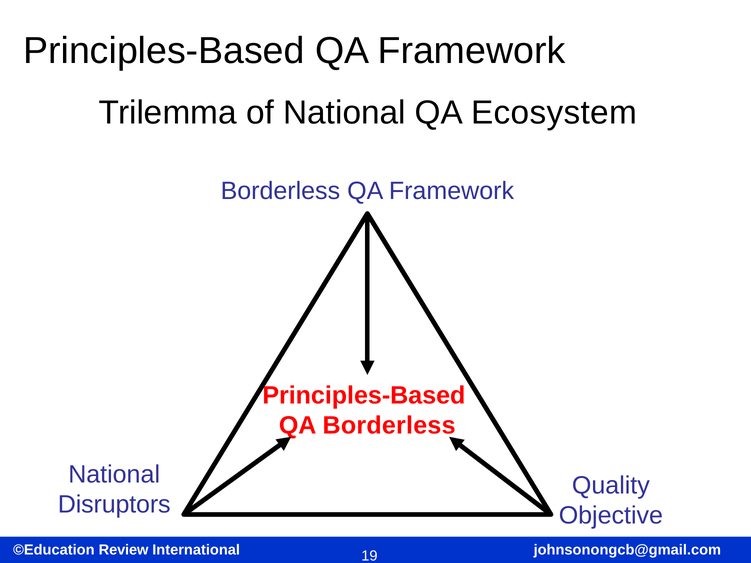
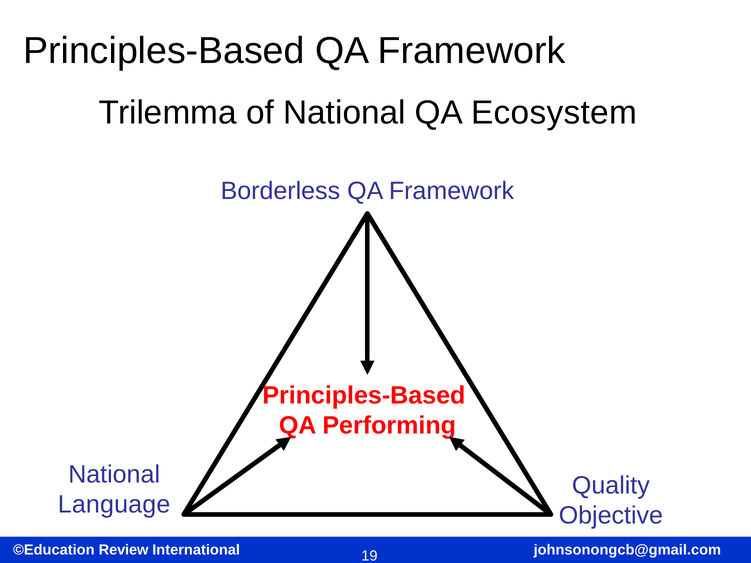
QA Borderless: Borderless -> Performing (389, 425)
Disruptors: Disruptors -> Language (114, 505)
